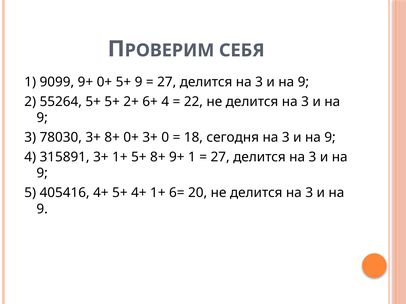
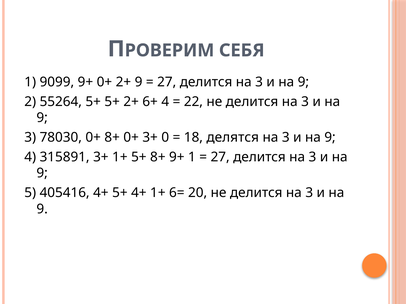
0+ 5+: 5+ -> 2+ (123, 82)
78030 3+: 3+ -> 0+ (93, 138)
сегодня: сегодня -> делятся (233, 138)
